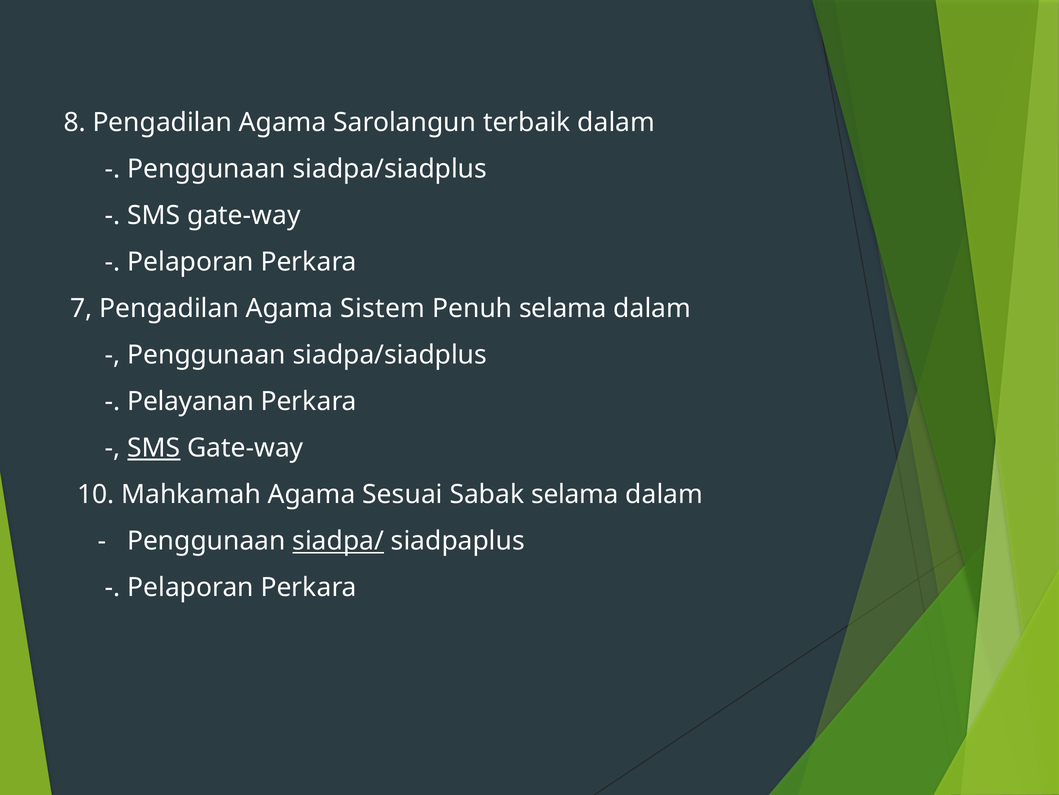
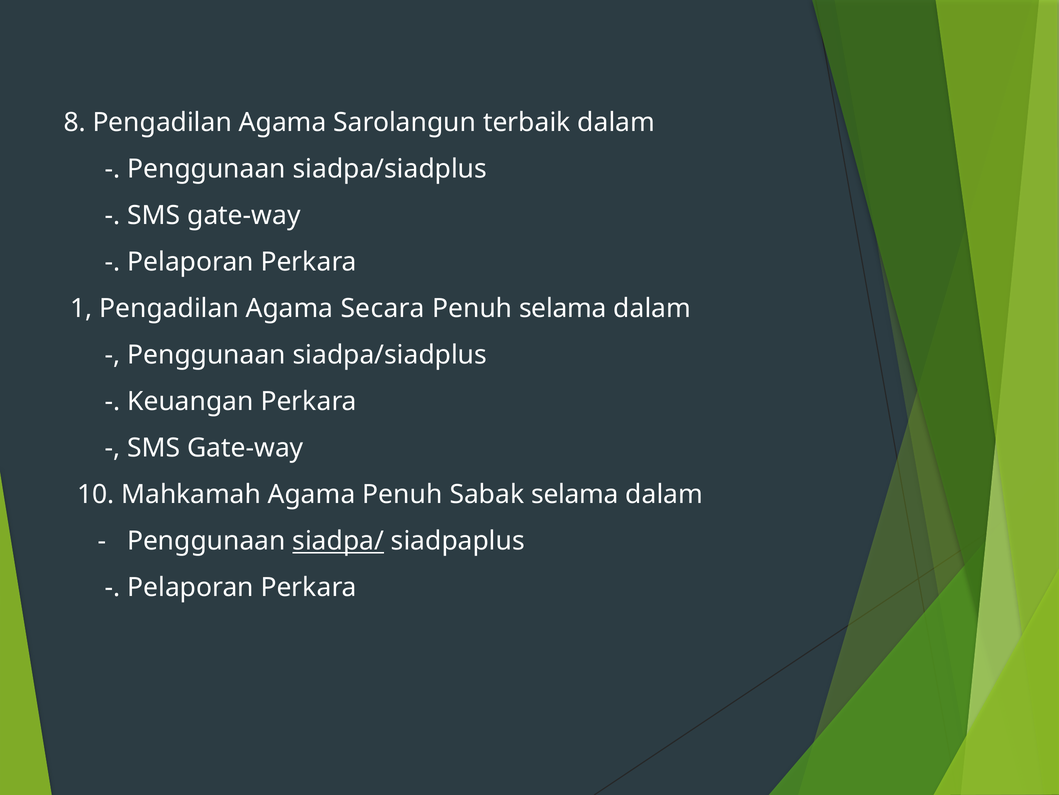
7: 7 -> 1 (82, 308)
Sistem: Sistem -> Secara (383, 308)
Pelayanan: Pelayanan -> Keuangan (190, 401)
SMS underline: present -> none (154, 448)
Agama Sesuai: Sesuai -> Penuh (402, 494)
